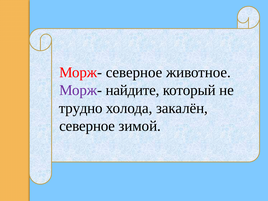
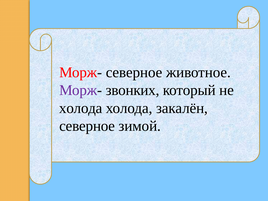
найдите: найдите -> звонких (133, 90)
трудно: трудно -> холода (81, 108)
